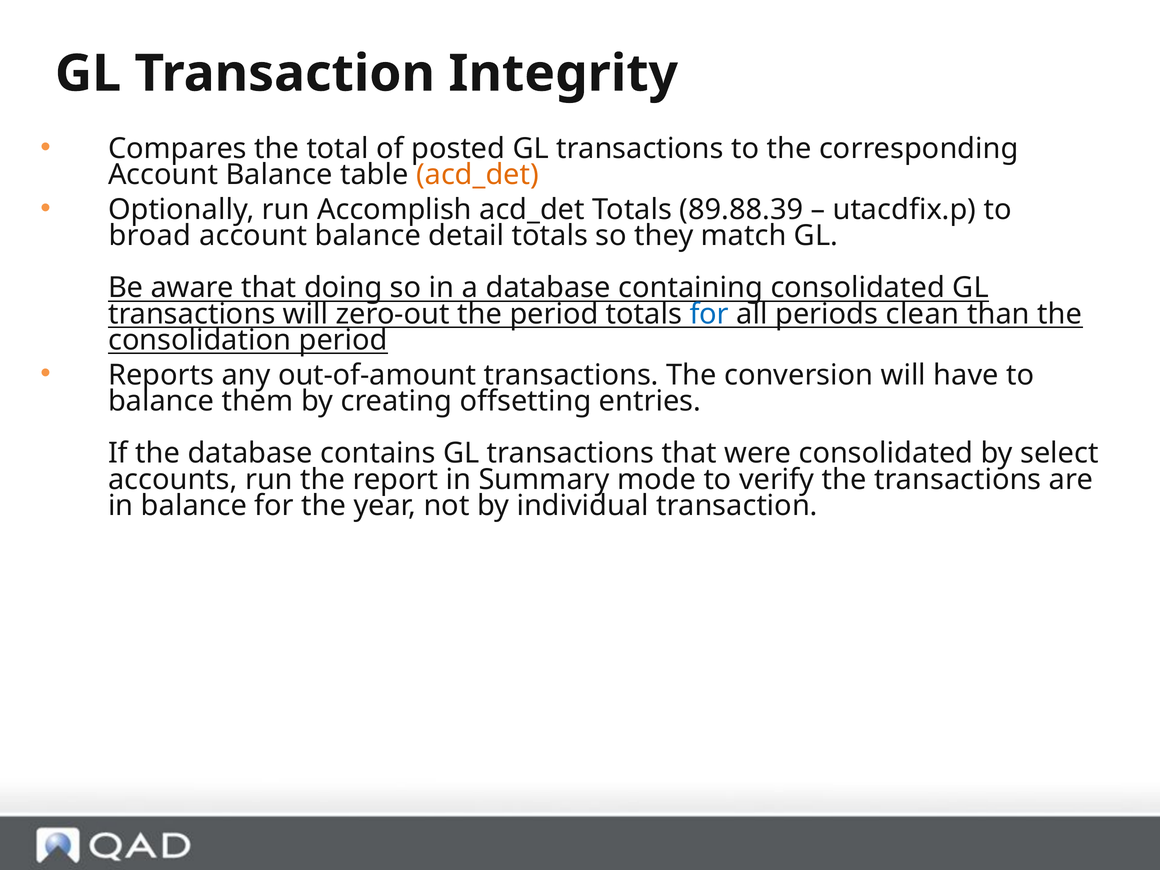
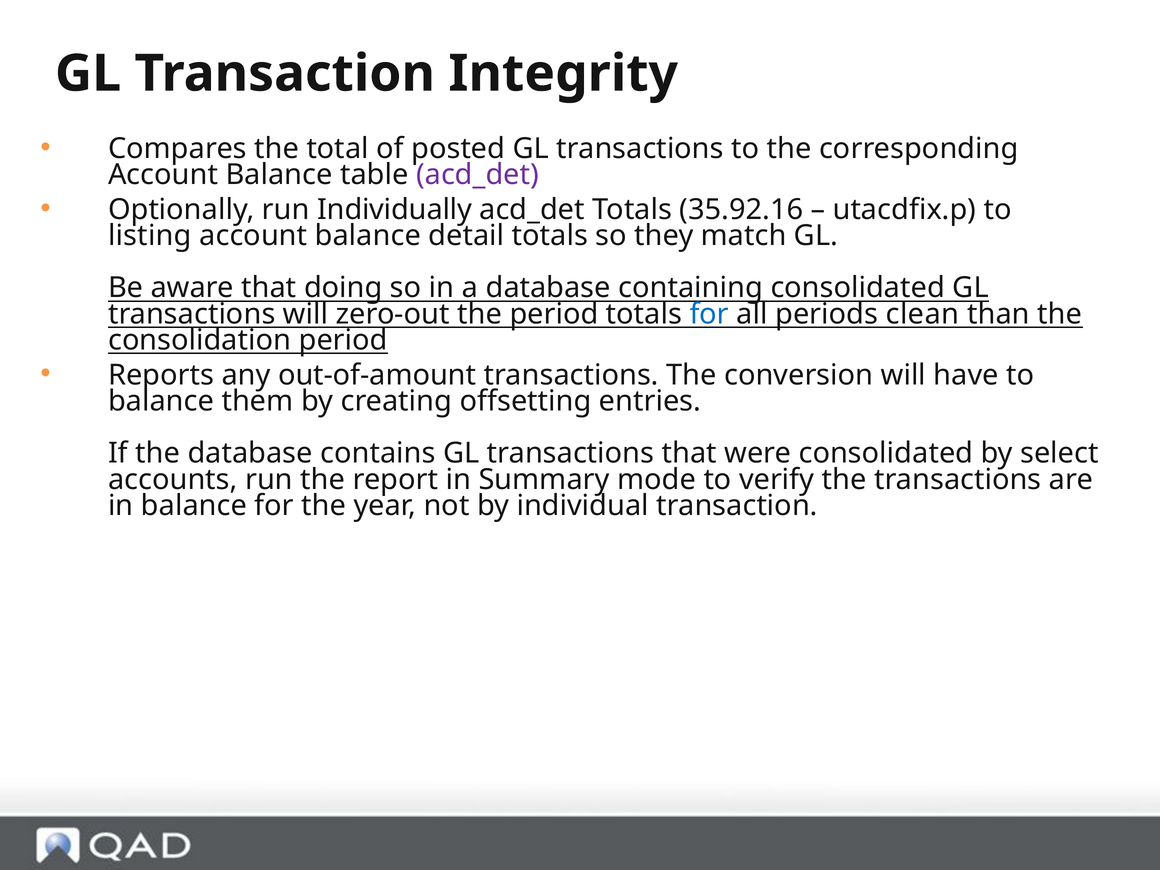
acd_det colour: orange -> purple (478, 175)
Accomplish: Accomplish -> Individually (395, 210)
89.88.39: 89.88.39 -> 35.92.16 (741, 210)
broad: broad -> listing (150, 236)
